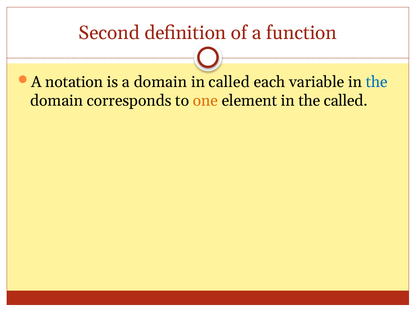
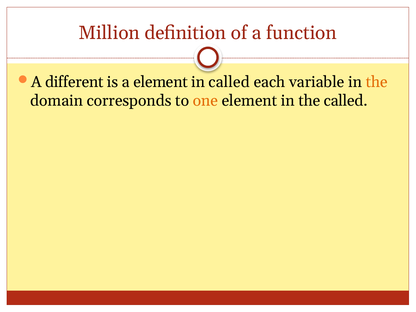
Second: Second -> Million (109, 33)
notation: notation -> different (74, 82)
a domain: domain -> element (161, 82)
the colour: blue -> orange (377, 82)
